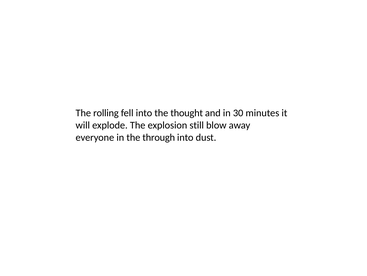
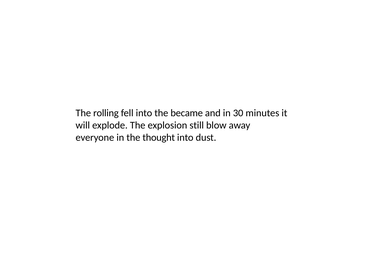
thought: thought -> became (187, 113)
through: through -> thought (159, 137)
